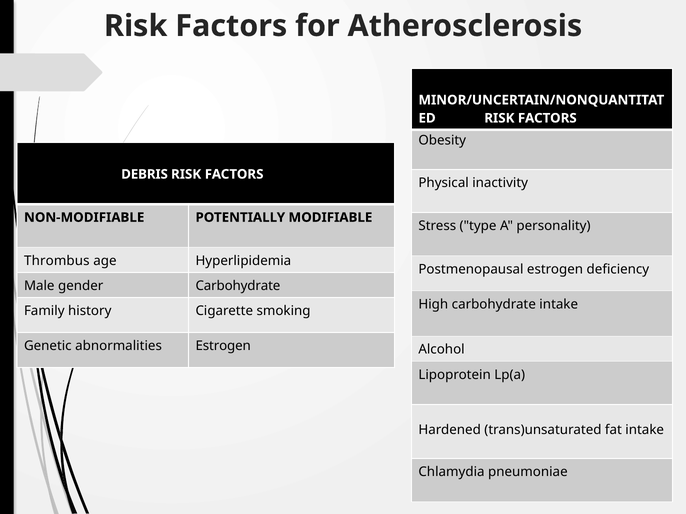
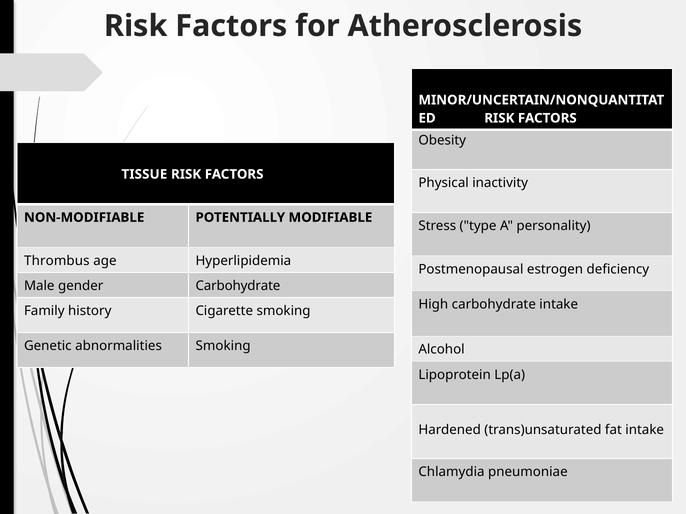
DEBRIS: DEBRIS -> TISSUE (144, 174)
abnormalities Estrogen: Estrogen -> Smoking (223, 346)
